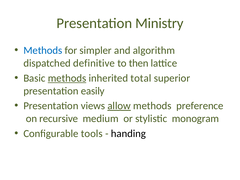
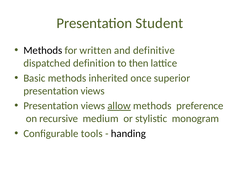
Ministry: Ministry -> Student (159, 23)
Methods colour: blue -> black (43, 50)
simpler: simpler -> written (96, 50)
algorithm: algorithm -> definitive (154, 50)
definitive: definitive -> definition (94, 63)
methods underline: present -> none (67, 78)
total: total -> once (141, 78)
easily: easily -> views (93, 91)
